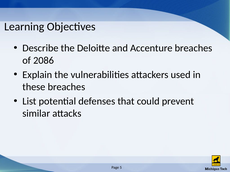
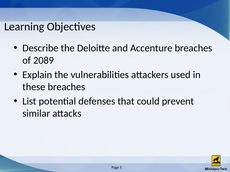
2086: 2086 -> 2089 (44, 61)
